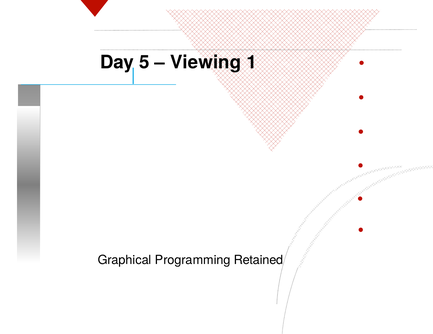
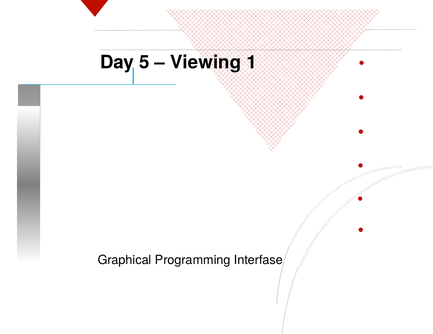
Retained: Retained -> Interfase (258, 260)
